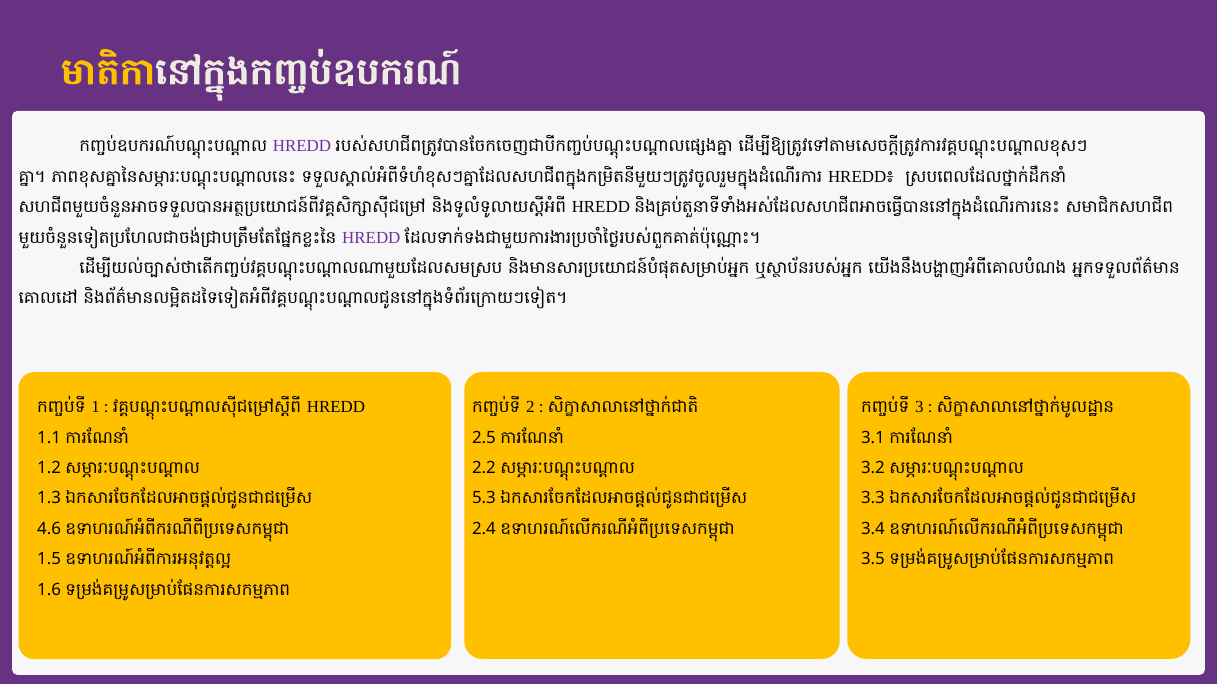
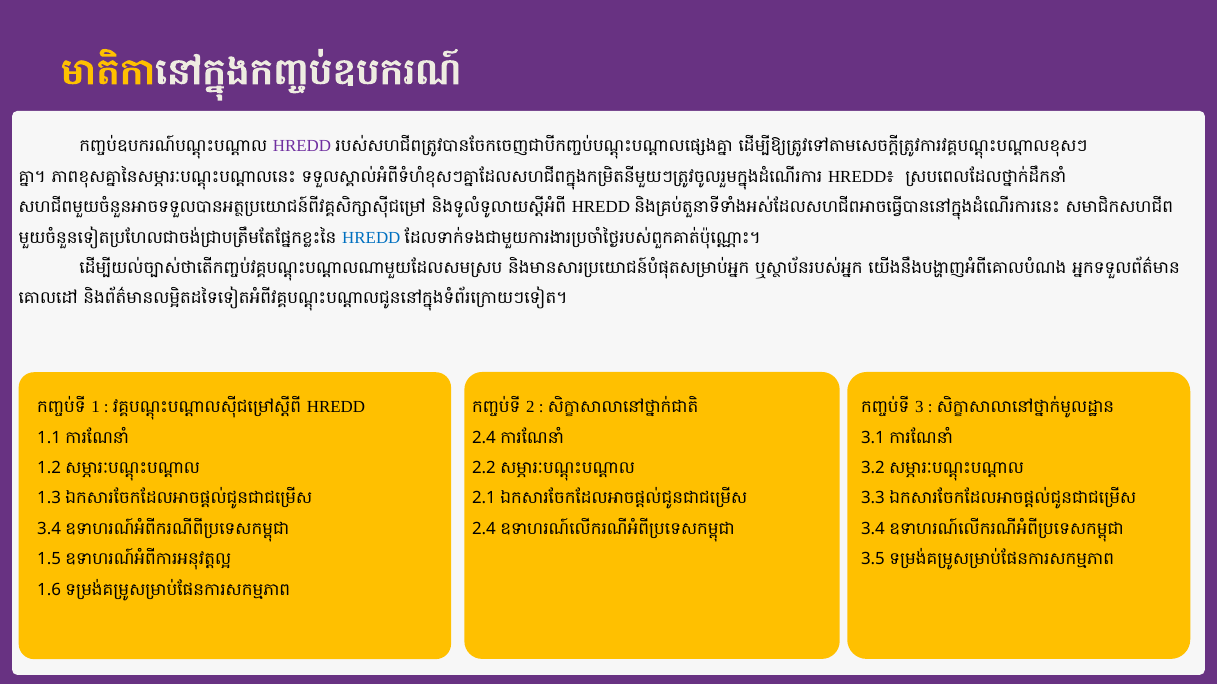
HREDD colour: purple -> blue (371, 238)
2.5: 2.5 -> 2.4 (484, 438)
5.3: 5.3 -> 2.1 (484, 499)
4.6: 4.6 -> 3.4 (49, 529)
